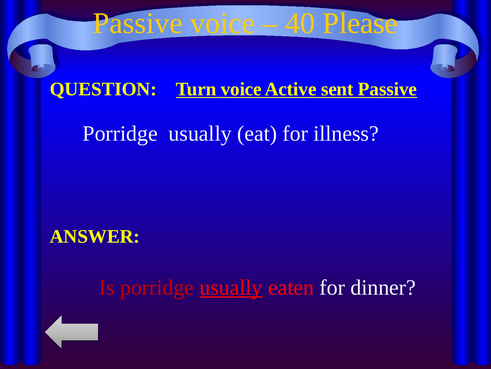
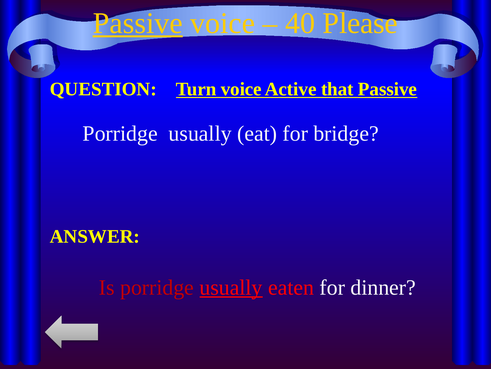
Passive underline: none -> present (138, 23)
sent: sent -> that (337, 89)
illness: illness -> bridge (346, 133)
